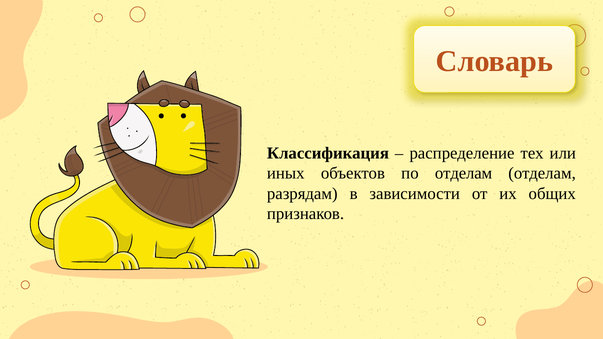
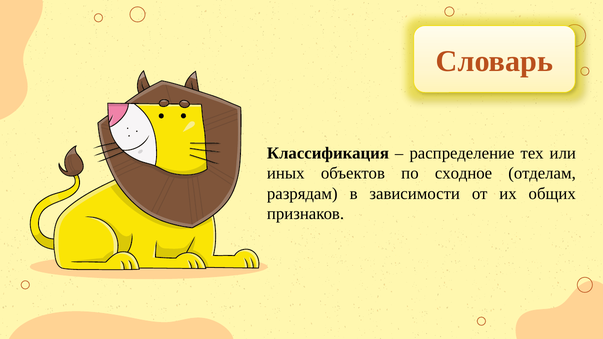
по отделам: отделам -> сходное (464, 173)
